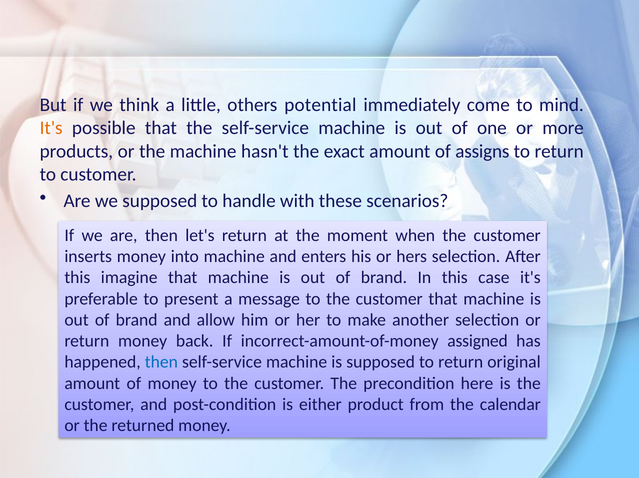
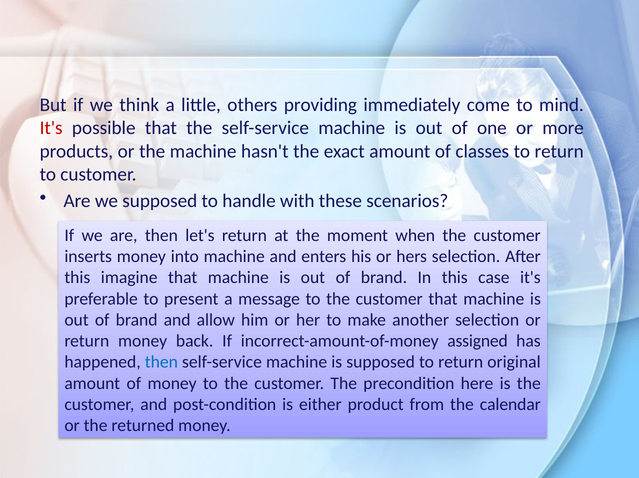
potential: potential -> providing (320, 105)
It's colour: orange -> red (51, 128)
assigns: assigns -> classes (482, 151)
